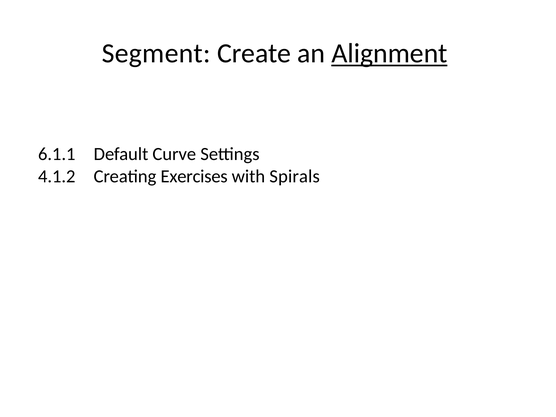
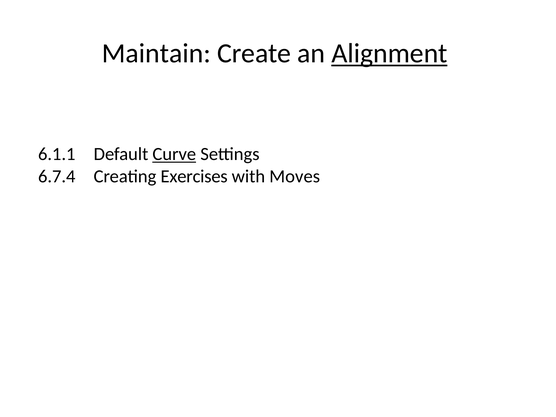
Segment: Segment -> Maintain (156, 53)
Curve underline: none -> present (174, 154)
4.1.2: 4.1.2 -> 6.7.4 (57, 176)
Spirals: Spirals -> Moves (295, 176)
